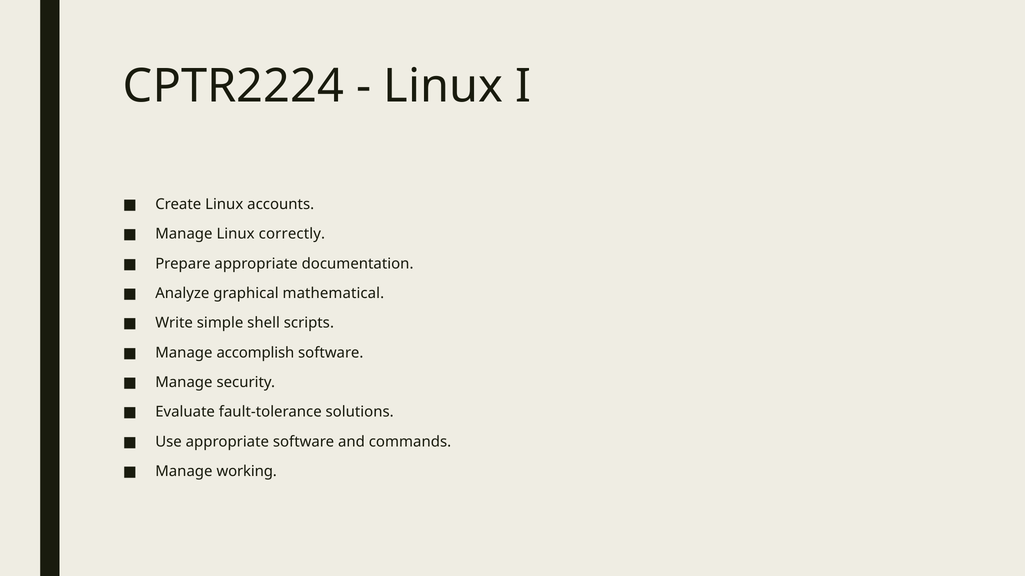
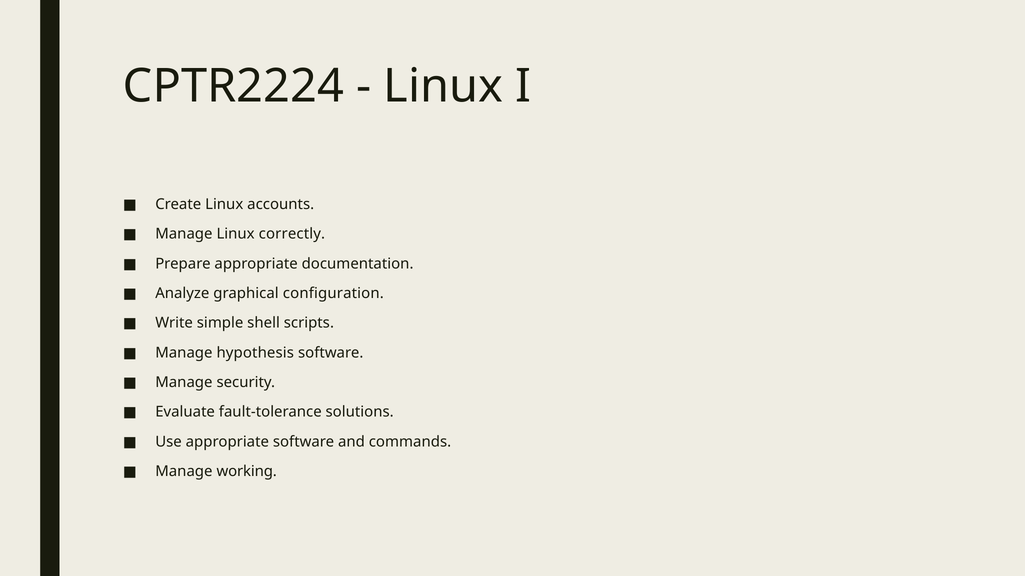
mathematical: mathematical -> configuration (333, 294)
accomplish: accomplish -> hypothesis (255, 353)
